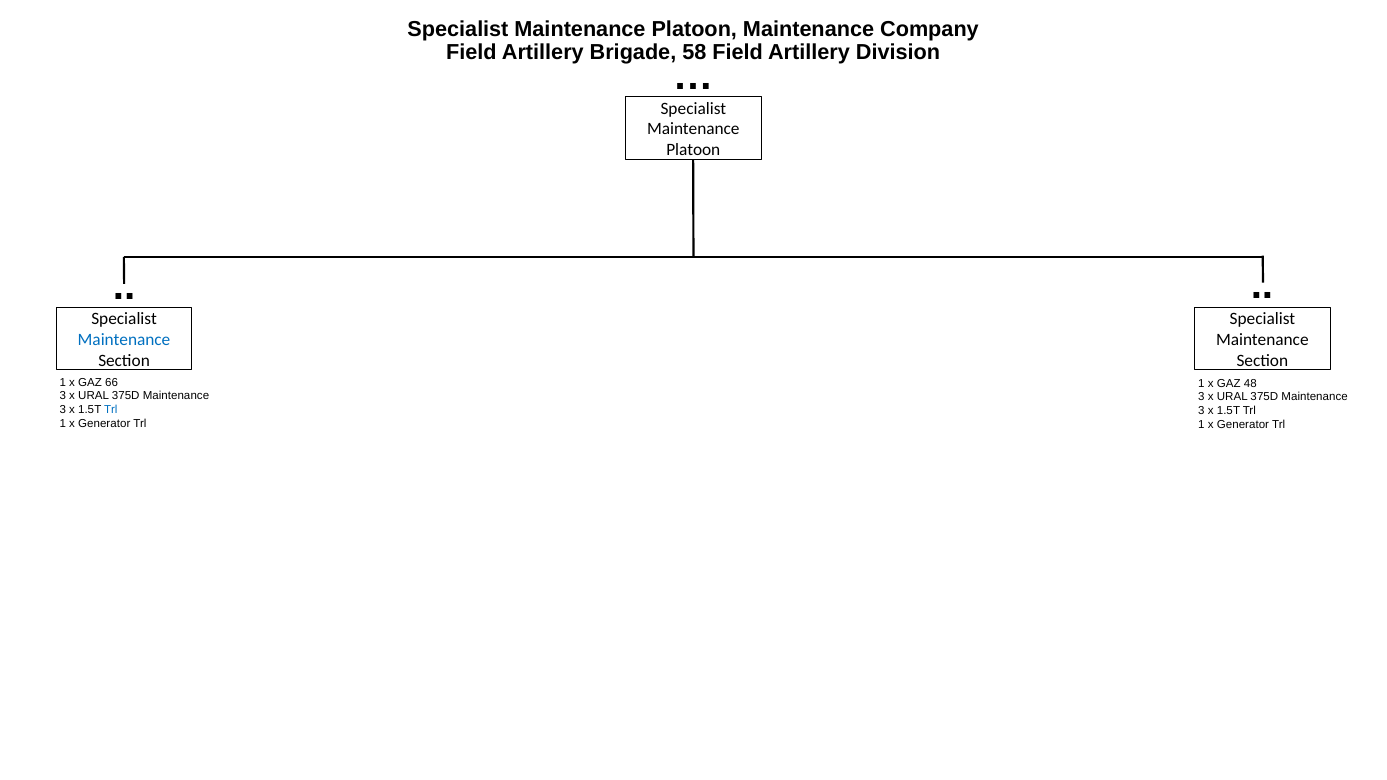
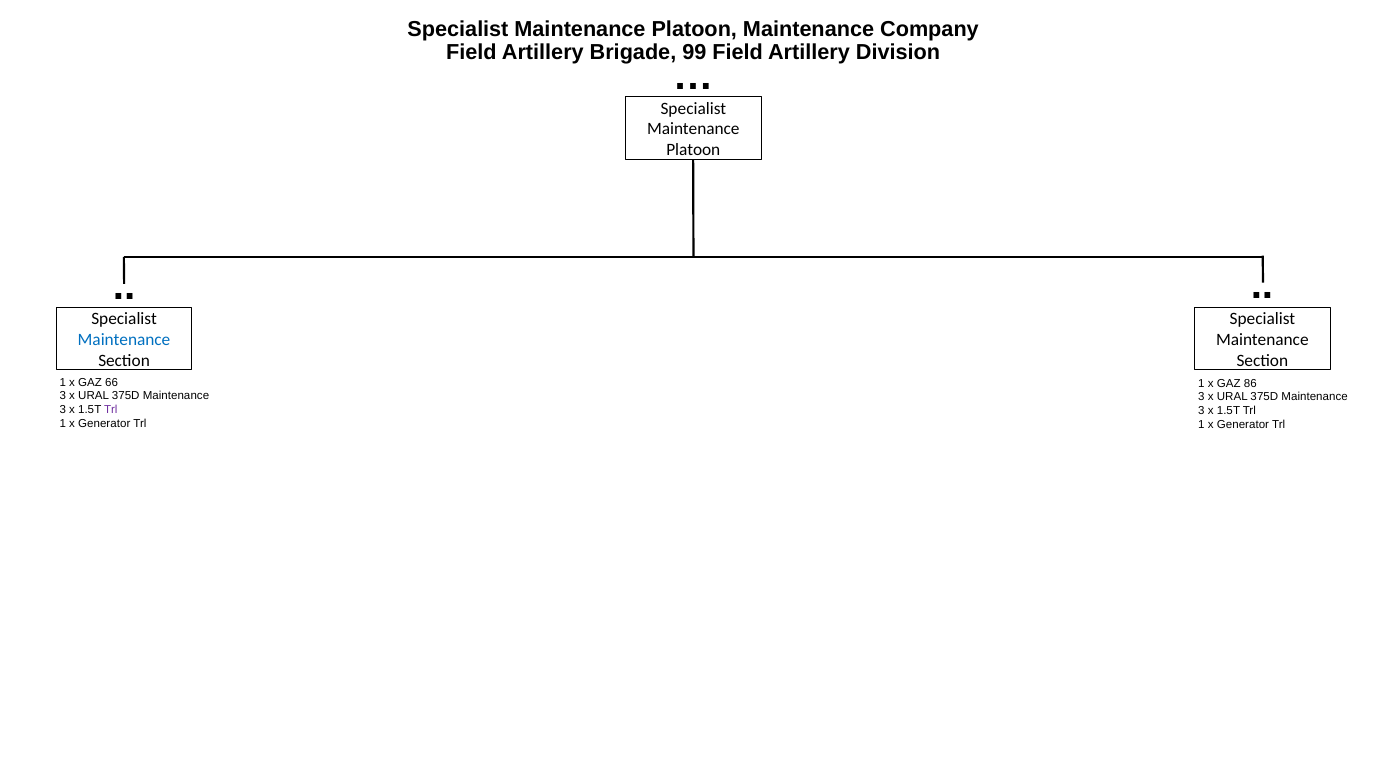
58: 58 -> 99 (694, 53)
48: 48 -> 86 (1250, 383)
Trl colour: blue -> purple (111, 410)
